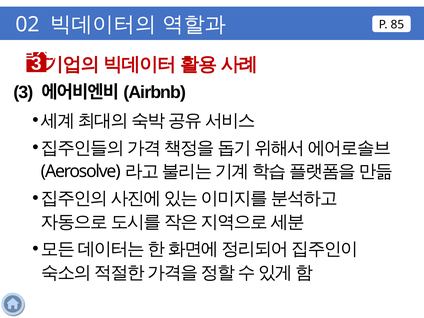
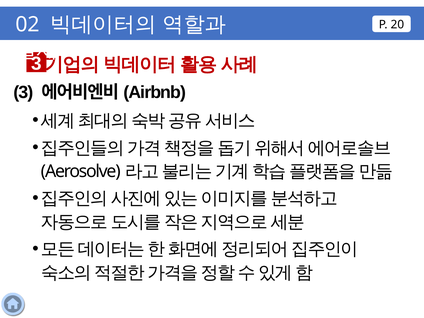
85: 85 -> 20 (397, 25)
